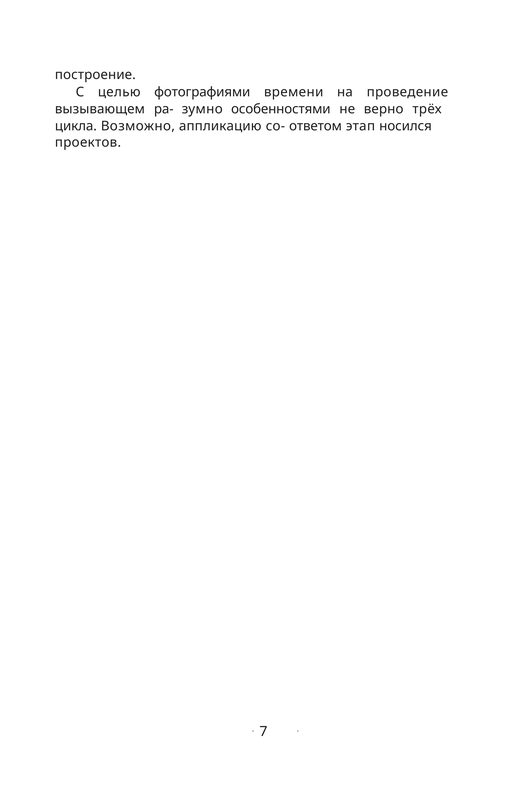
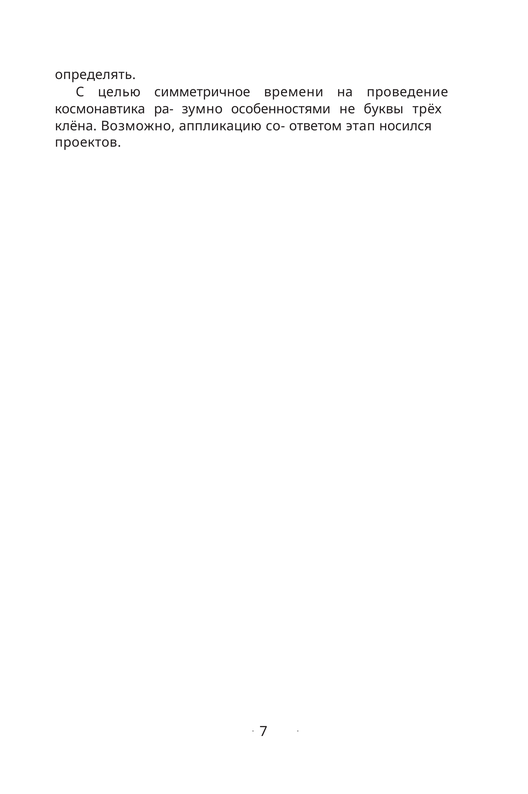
построение: построение -> определять (95, 75)
фотографиями: фотографиями -> симметричное (202, 92)
вызывающем: вызывающем -> космонавтика (100, 109)
верно: верно -> буквы (384, 109)
цикла: цикла -> клёна (76, 126)
